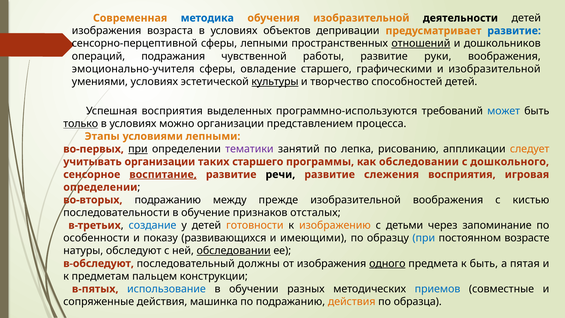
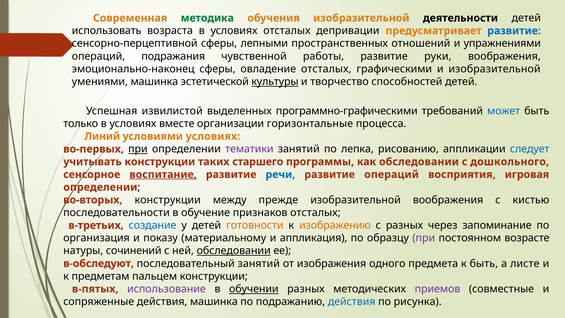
методика colour: blue -> green (207, 18)
изображения: изображения -> использовать (107, 31)
условиях объектов: объектов -> отсталых (287, 31)
отношений underline: present -> none (421, 43)
дошкольников: дошкольников -> упражнениями (502, 43)
эмоционально-учителя: эмоционально-учителя -> эмоционально-наконец (133, 69)
овладение старшего: старшего -> отсталых (326, 69)
умениями условиях: условиях -> машинка (154, 82)
Успешная восприятия: восприятия -> извилистой (172, 111)
программно-используются: программно-используются -> программно-графическими (347, 111)
только underline: present -> none (81, 124)
можно: можно -> вместе (177, 124)
представлением: представлением -> горизонтальные (310, 124)
Этапы: Этапы -> Линий (102, 136)
условиями лепными: лепными -> условиях (213, 136)
следует colour: orange -> blue (530, 149)
учитывать организации: организации -> конструкции (160, 162)
речи colour: black -> blue (280, 174)
развитие слежения: слежения -> операций (392, 174)
во-вторых подражанию: подражанию -> конструкции (168, 200)
с детьми: детьми -> разных (405, 225)
особенности: особенности -> организация (96, 238)
развивающихся: развивающихся -> материальному (224, 238)
имеющими: имеющими -> аппликация (314, 238)
при colour: blue -> purple (424, 238)
обследуют: обследуют -> сочинений (134, 251)
последовательный должны: должны -> занятий (259, 263)
одного underline: present -> none (387, 263)
пятая: пятая -> листе (525, 263)
использование colour: blue -> purple (166, 289)
обучении underline: none -> present (254, 289)
приемов colour: blue -> purple (438, 289)
действия colour: orange -> blue (352, 302)
образца: образца -> рисунка (418, 302)
